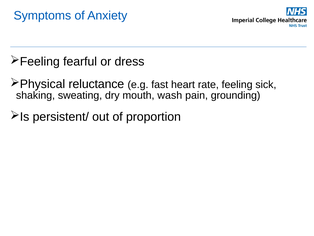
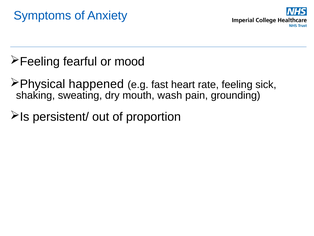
dress: dress -> mood (130, 61)
reluctance: reluctance -> happened (96, 84)
